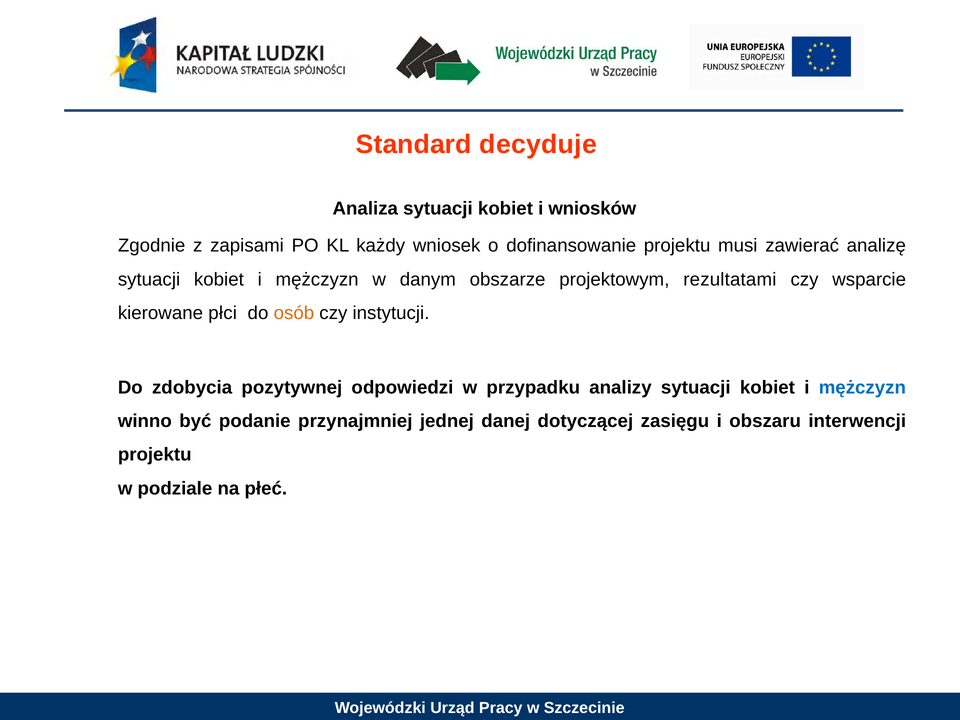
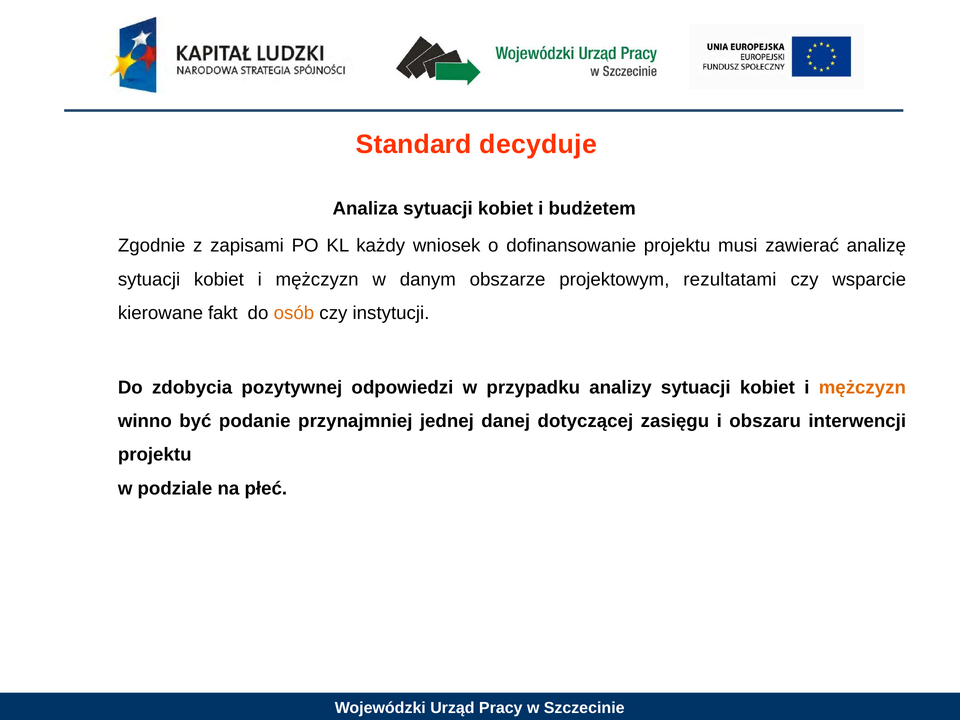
wniosków: wniosków -> budżetem (592, 208)
płci: płci -> fakt (223, 313)
mężczyzn colour: blue -> orange (862, 388)
